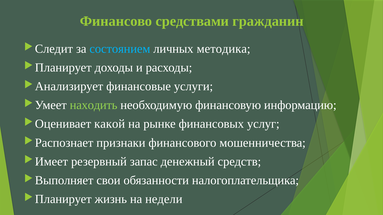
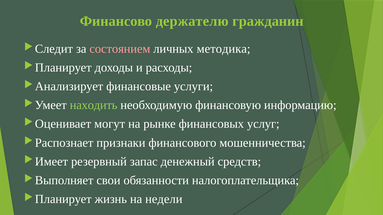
средствами: средствами -> держателю (192, 21)
состоянием colour: light blue -> pink (120, 49)
какой: какой -> могут (110, 124)
